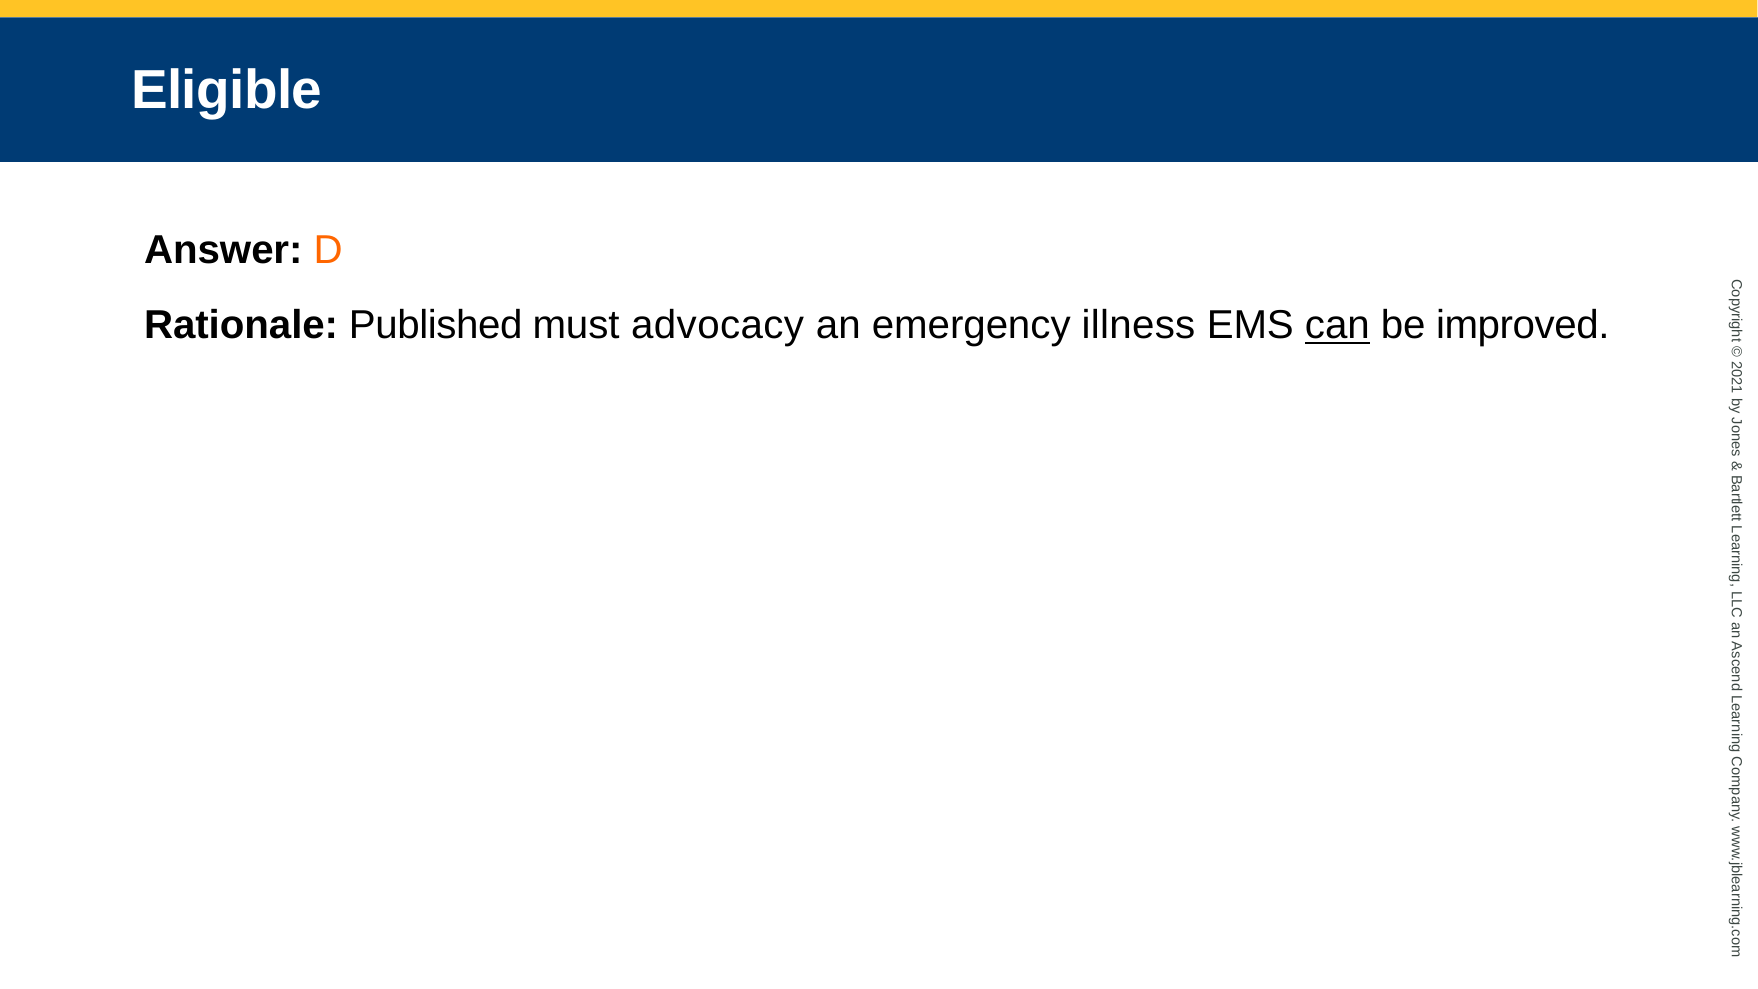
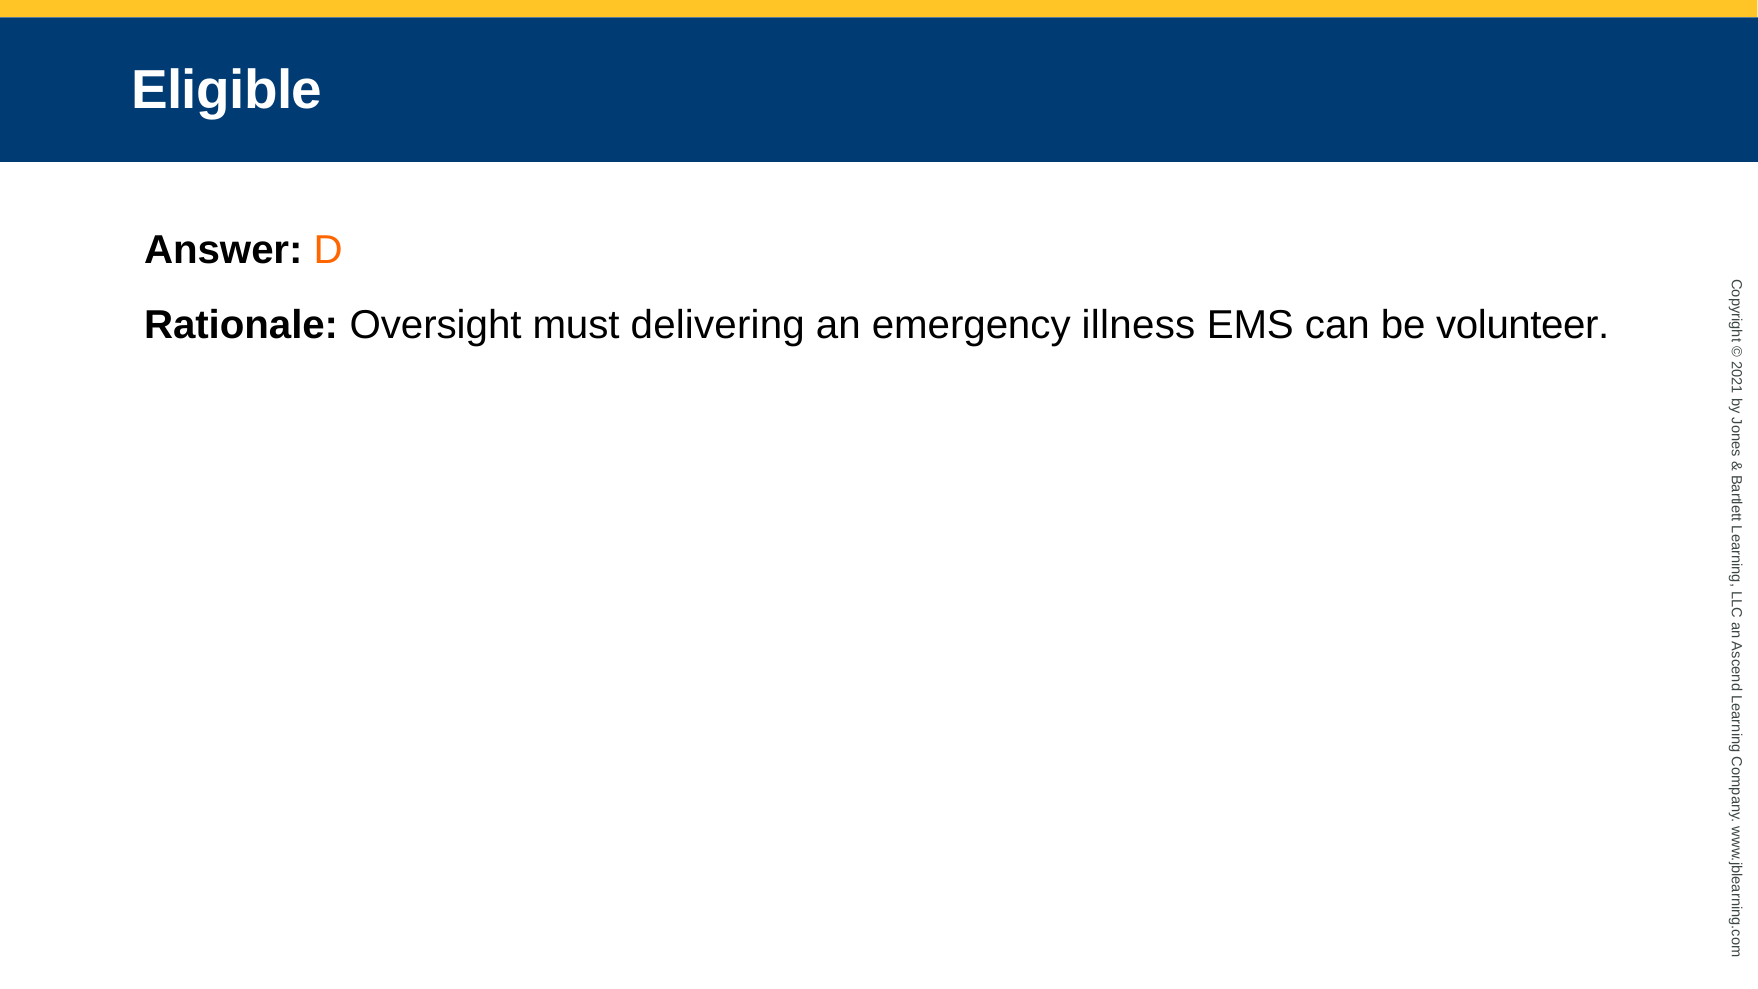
Published: Published -> Oversight (436, 325)
advocacy: advocacy -> delivering (718, 325)
can underline: present -> none (1337, 325)
improved: improved -> volunteer (1523, 325)
